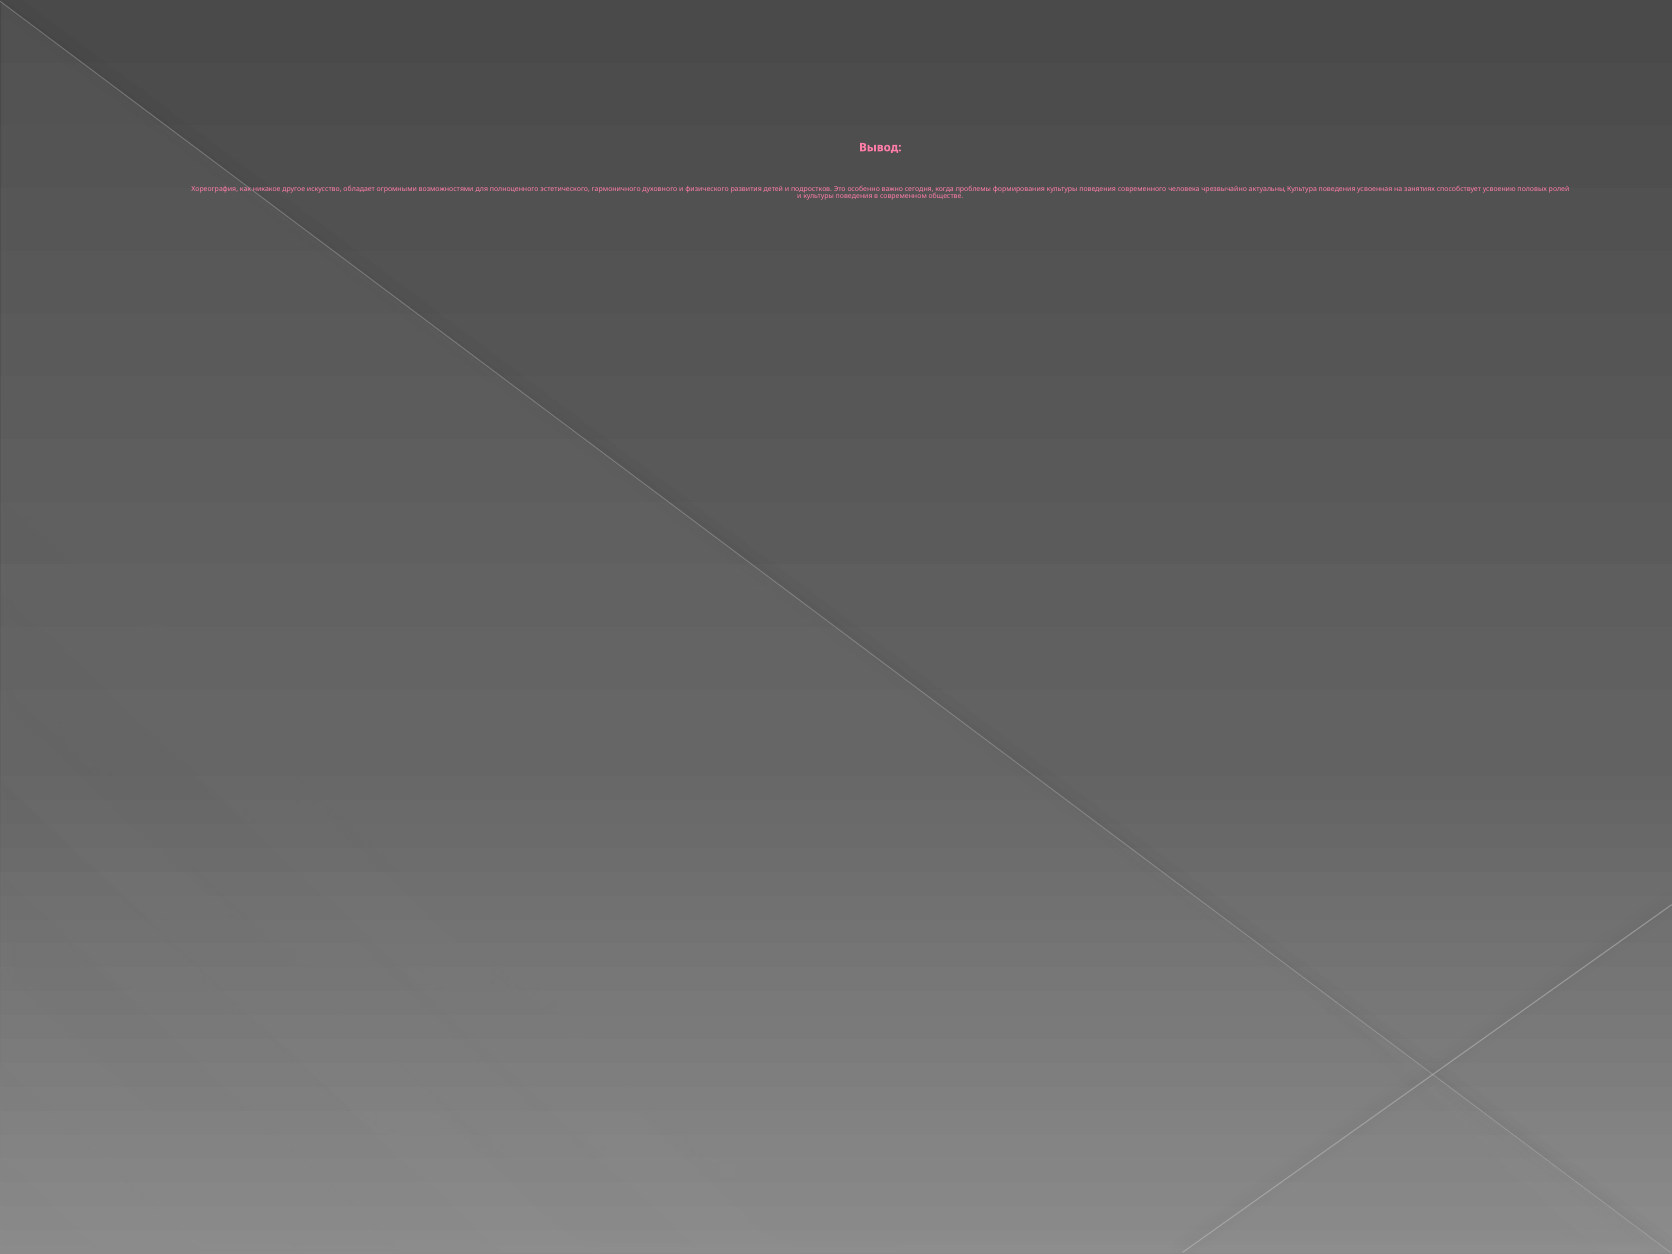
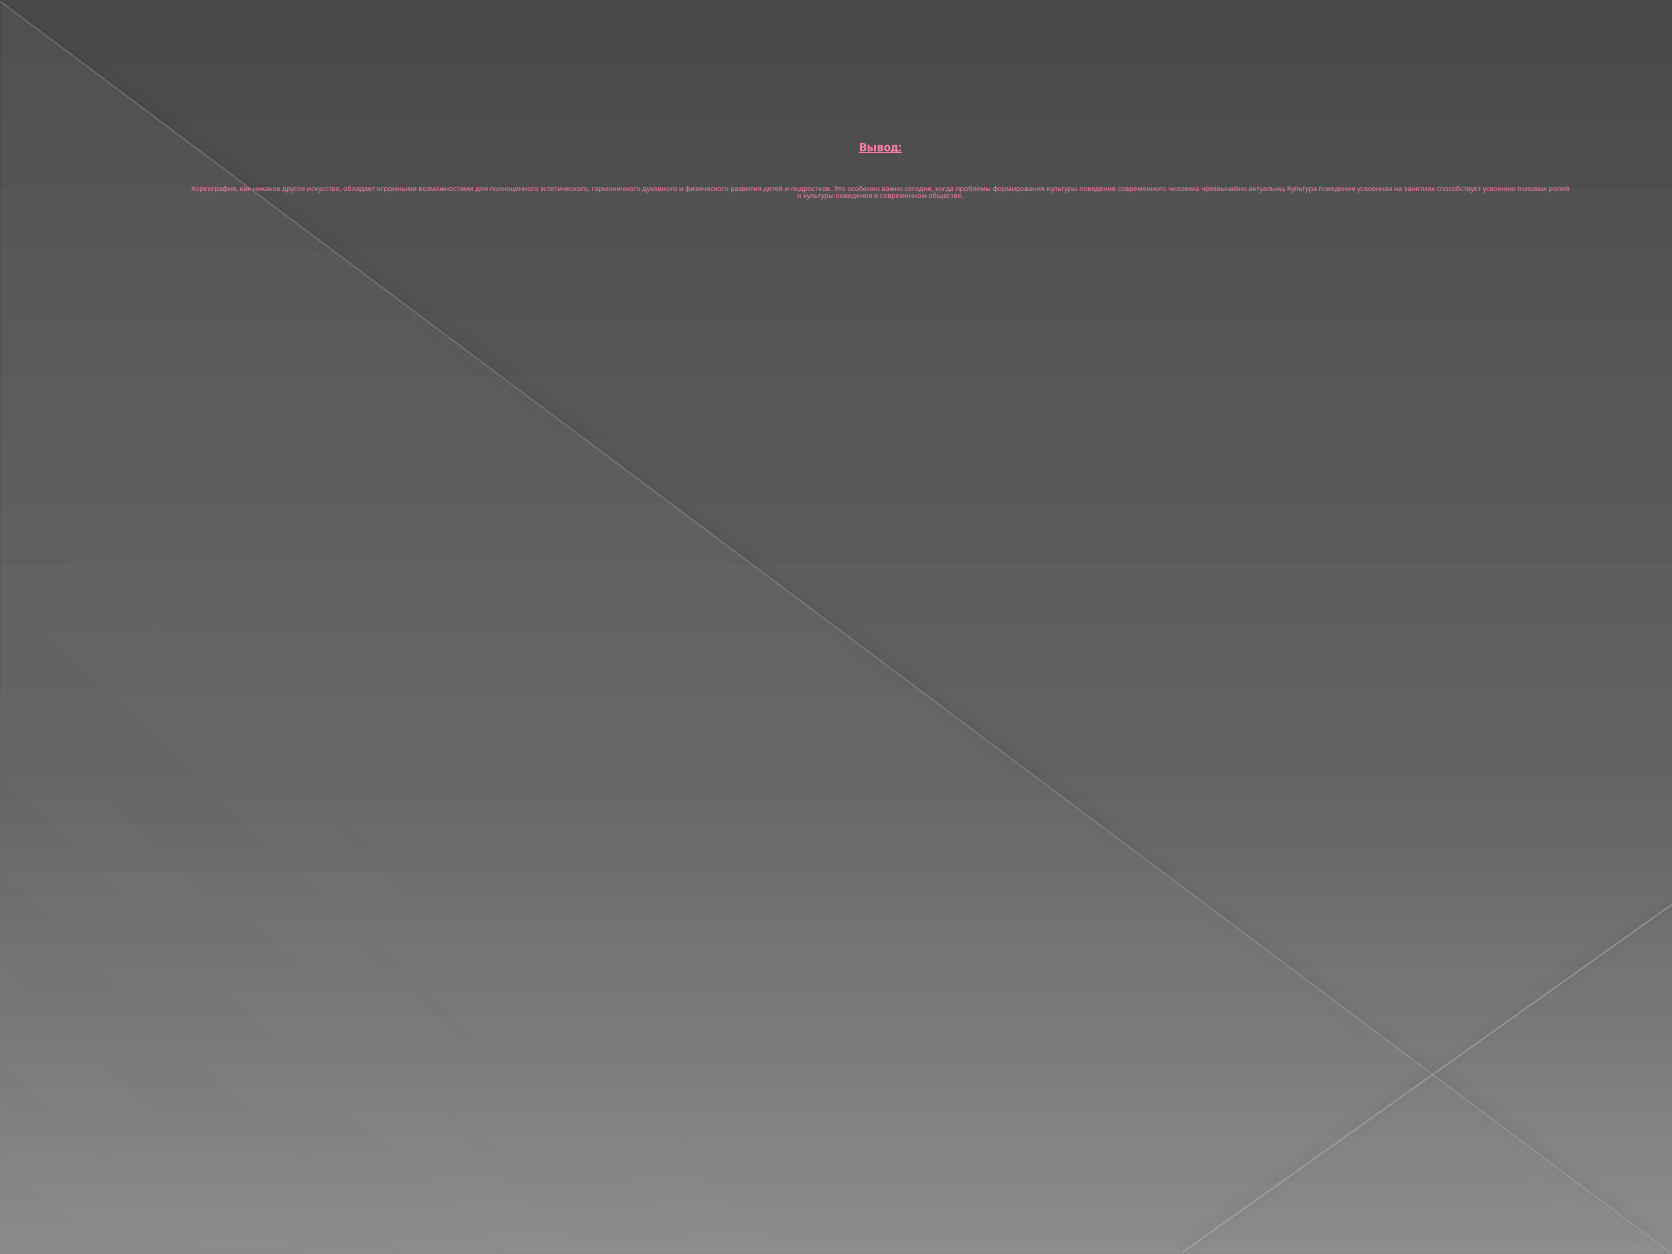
Вывод underline: none -> present (880, 147)
